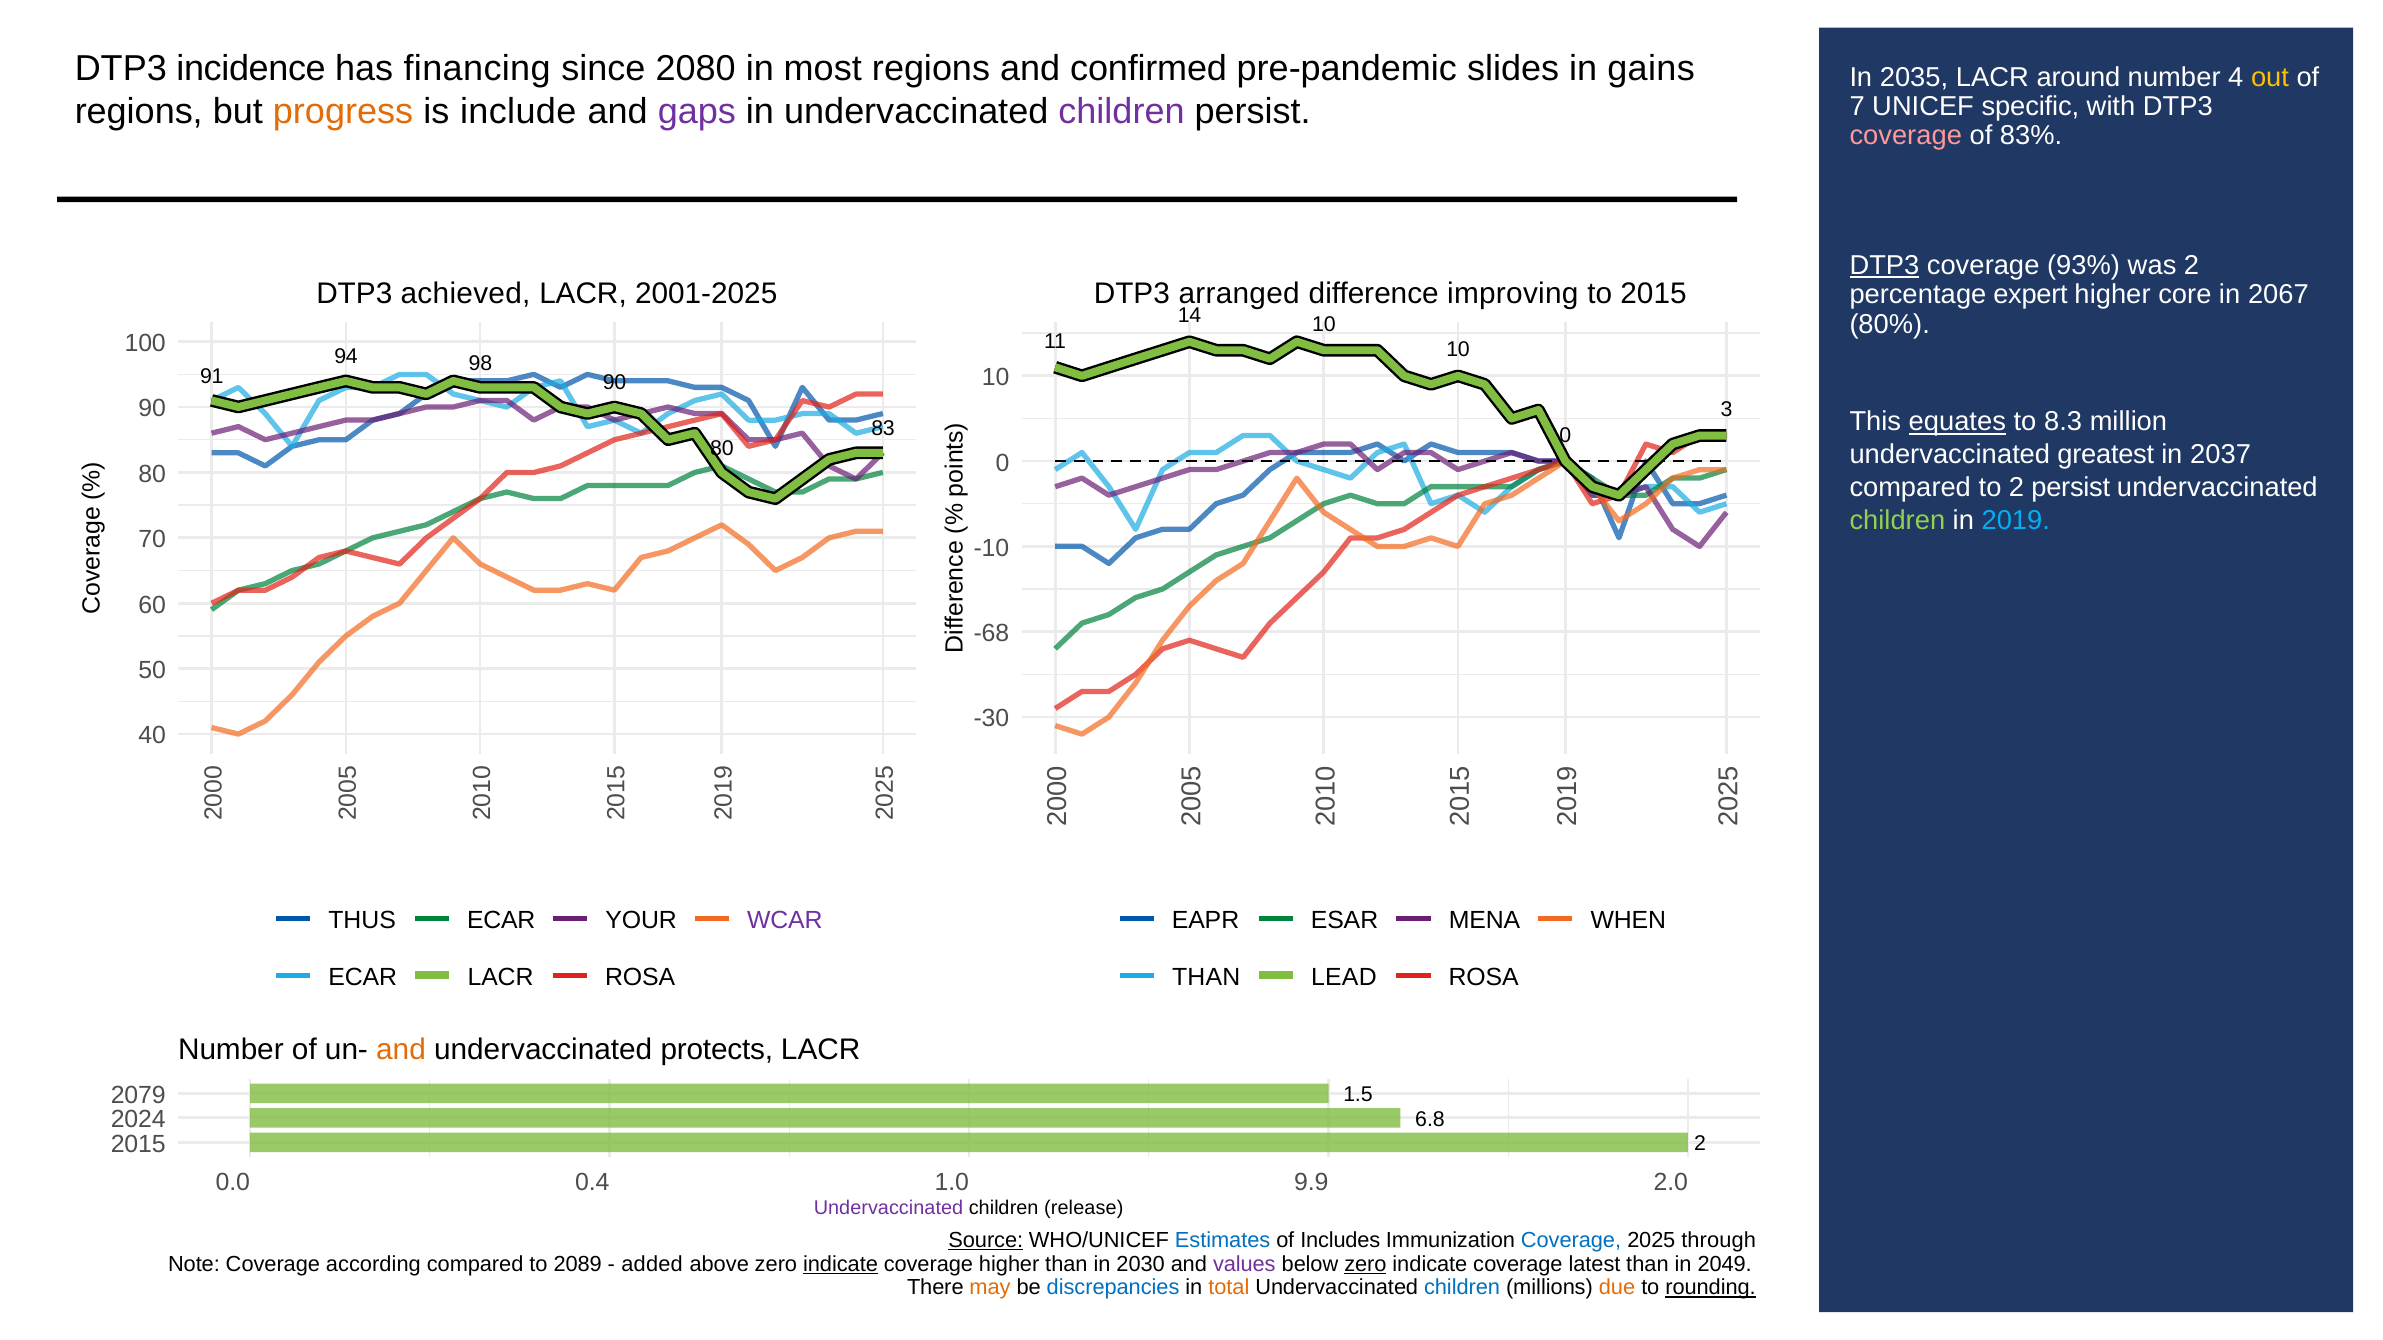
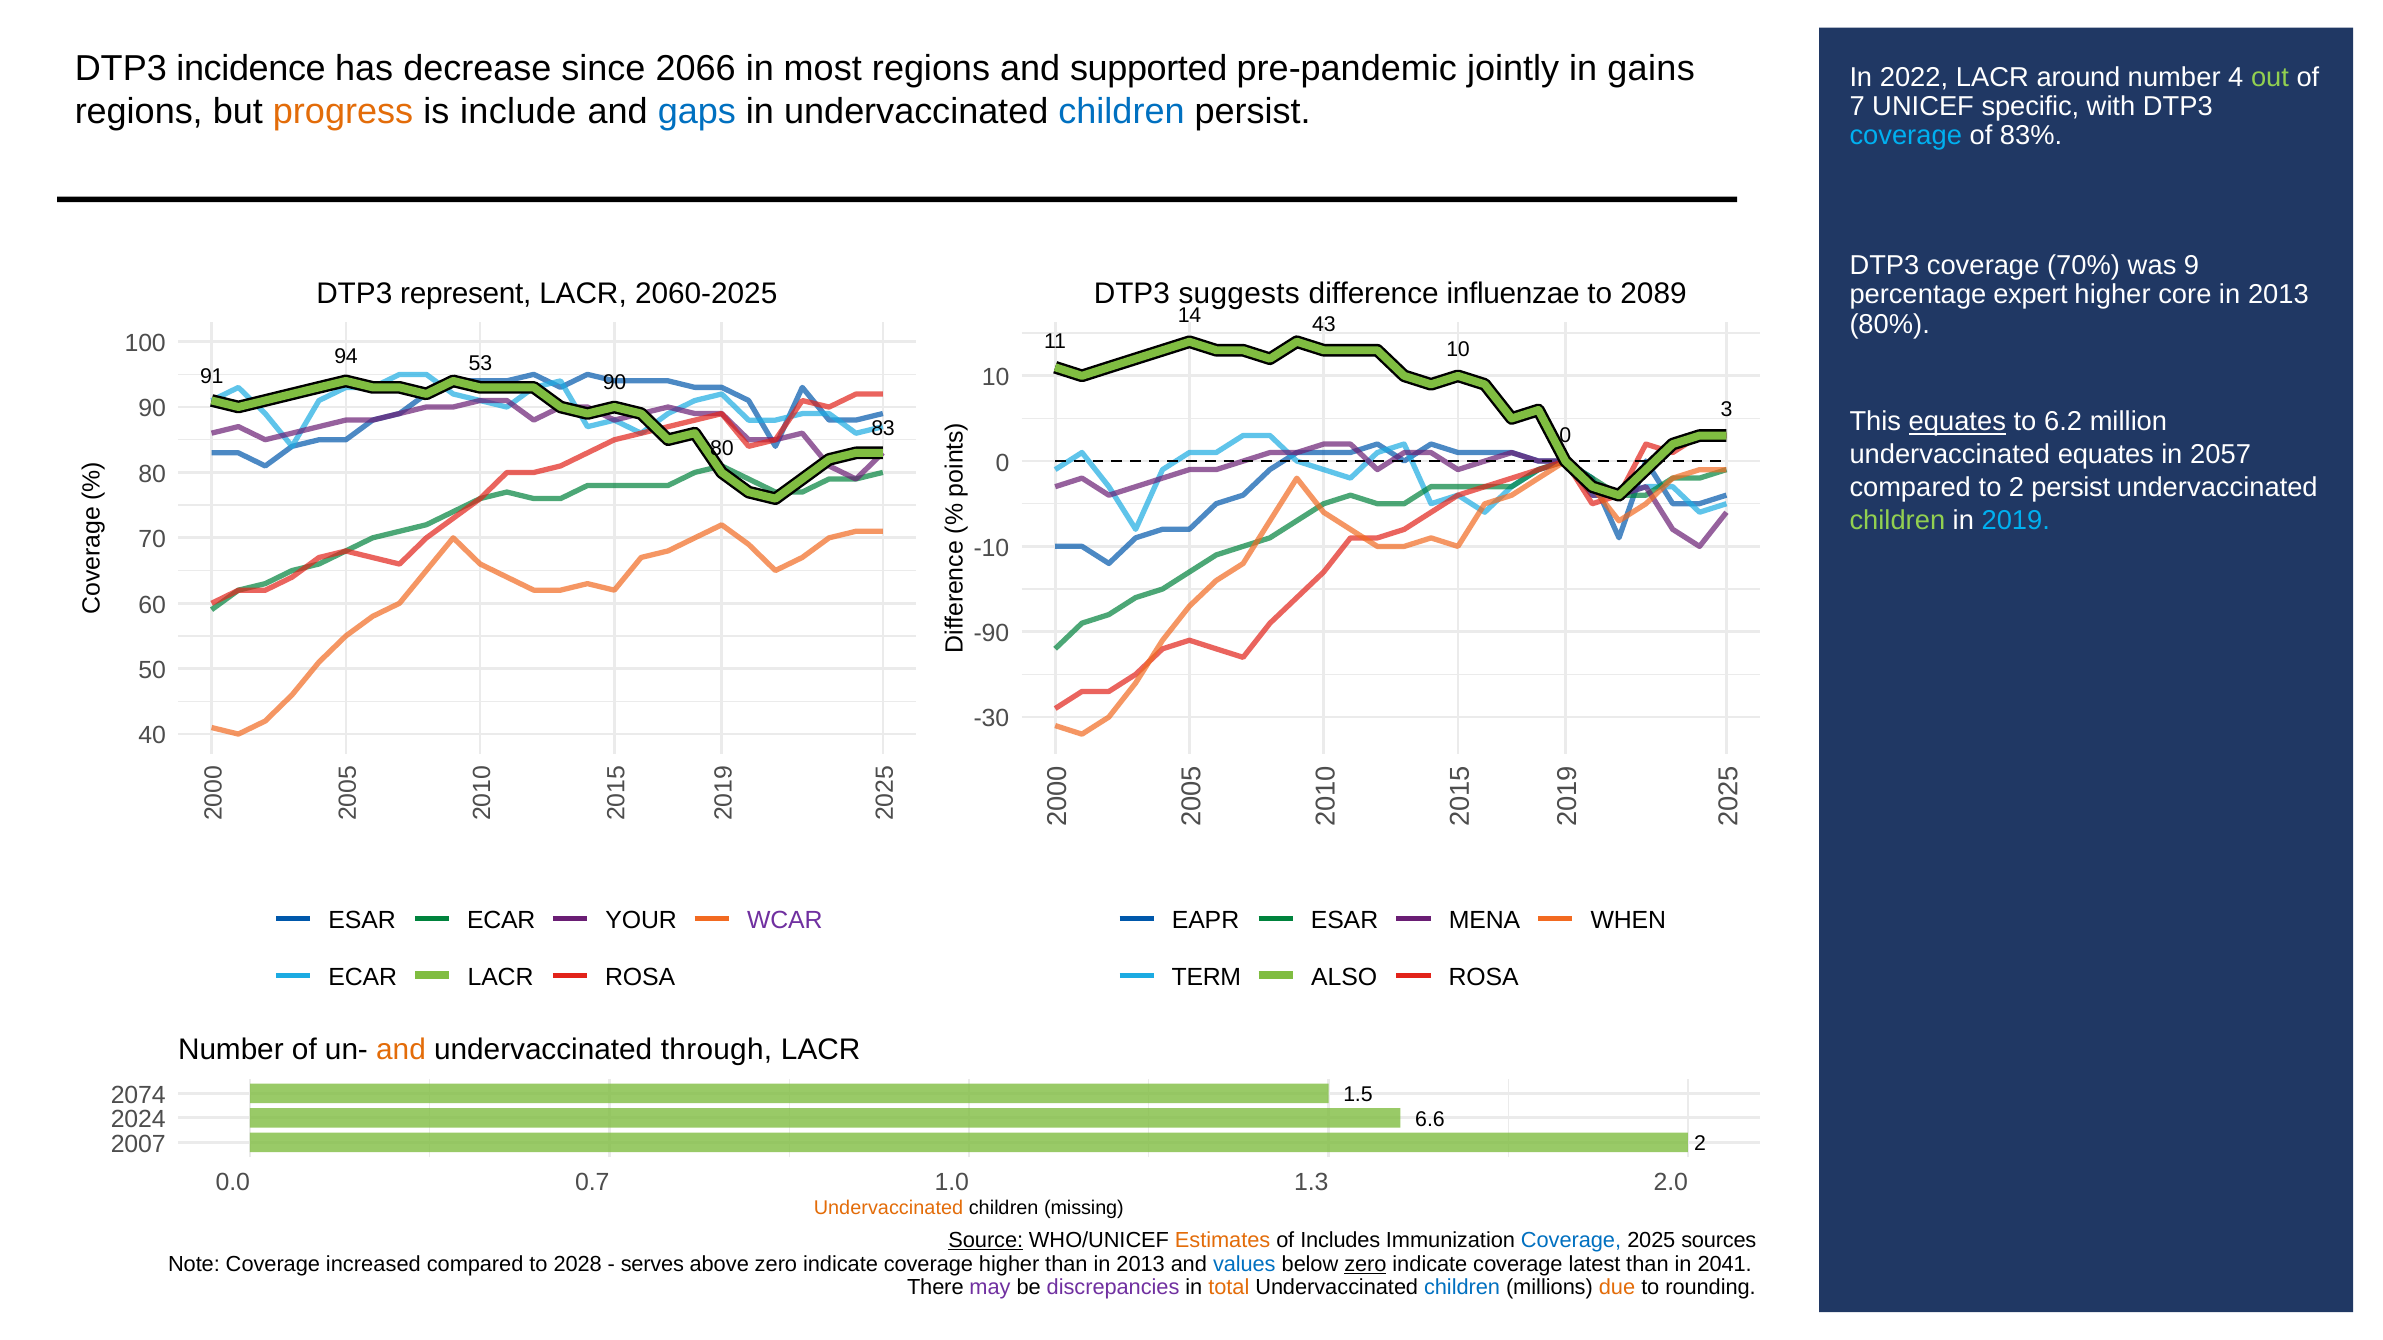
financing: financing -> decrease (477, 69)
2080: 2080 -> 2066 (696, 69)
confirmed: confirmed -> supported (1149, 69)
slides: slides -> jointly (1513, 69)
2035: 2035 -> 2022 (1914, 77)
out colour: yellow -> light green (2270, 77)
gaps colour: purple -> blue (697, 112)
children colour: purple -> blue (1122, 112)
coverage colour: pink -> light blue (1906, 136)
DTP3 underline: present -> none (1884, 265)
93%: 93% -> 70% (2084, 265)
was 2: 2 -> 9 (2191, 265)
achieved: achieved -> represent (466, 294)
2001-2025: 2001-2025 -> 2060-2025 (706, 294)
arranged: arranged -> suggests (1239, 294)
improving: improving -> influenzae (1513, 294)
to 2015: 2015 -> 2089 (1654, 294)
2067: 2067 -> 2013 (2278, 295)
14 10: 10 -> 43 (1324, 324)
98: 98 -> 53 (480, 363)
8.3: 8.3 -> 6.2 (2063, 422)
undervaccinated greatest: greatest -> equates (2106, 455)
2037: 2037 -> 2057 (2221, 455)
-68: -68 -> -90 (991, 634)
THUS: THUS -> ESAR (362, 921)
THAN: THAN -> TERM (1206, 977)
LEAD: LEAD -> ALSO (1344, 977)
protects: protects -> through (717, 1050)
2079: 2079 -> 2074 (138, 1095)
6.8: 6.8 -> 6.6 (1430, 1120)
2015: 2015 -> 2007 (138, 1144)
0.4: 0.4 -> 0.7 (592, 1183)
9.9: 9.9 -> 1.3 (1311, 1183)
Undervaccinated colour: purple -> orange (888, 1208)
release: release -> missing (1084, 1208)
Estimates colour: blue -> orange (1223, 1241)
through: through -> sources (1719, 1241)
according: according -> increased (373, 1264)
2089: 2089 -> 2028 (578, 1264)
added: added -> serves (652, 1264)
indicate underline: present -> none (840, 1264)
than in 2030: 2030 -> 2013 (1141, 1264)
values colour: purple -> blue (1244, 1264)
2049: 2049 -> 2041 (1725, 1264)
may colour: orange -> purple (990, 1288)
discrepancies colour: blue -> purple (1113, 1288)
rounding underline: present -> none (1711, 1288)
